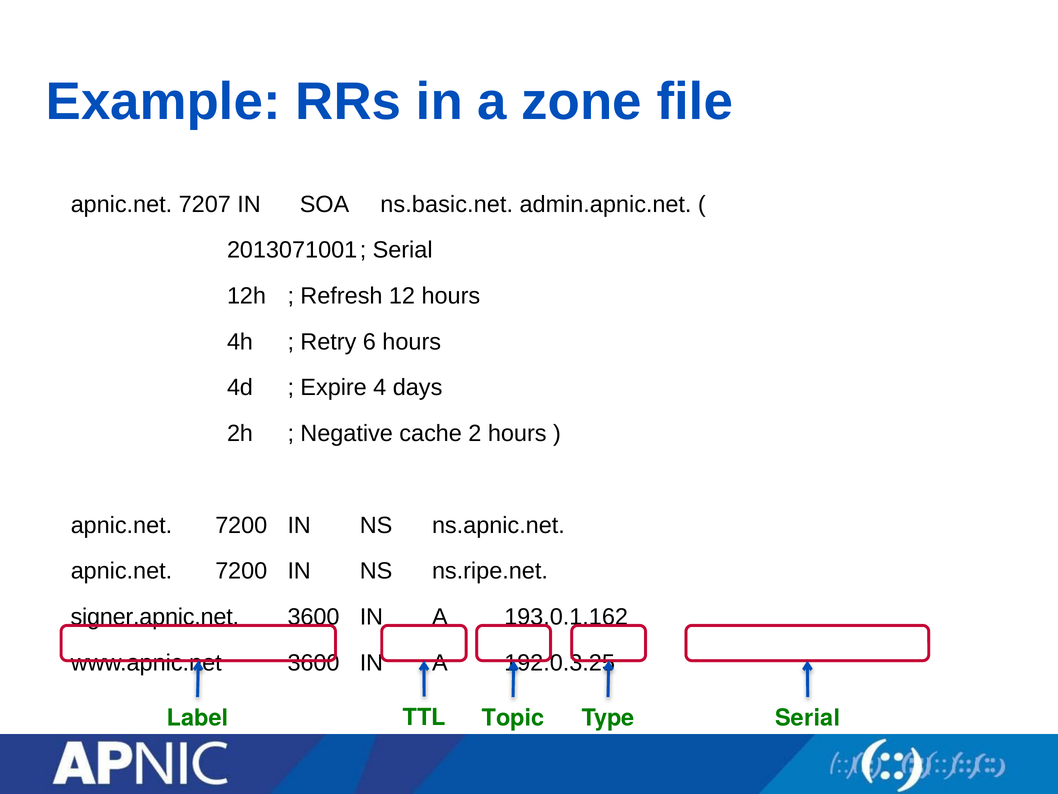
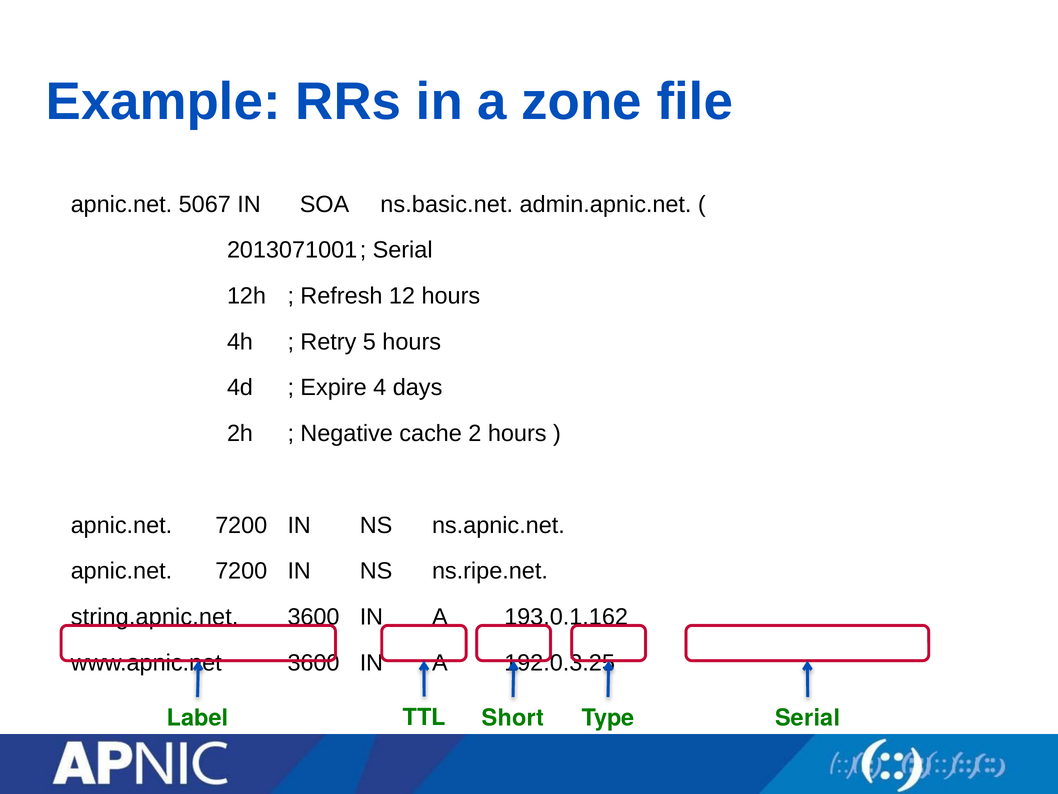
7207: 7207 -> 5067 (205, 204)
6: 6 -> 5 (369, 342)
signer.apnic.net: signer.apnic.net -> string.apnic.net (155, 617)
Topic: Topic -> Short (513, 718)
